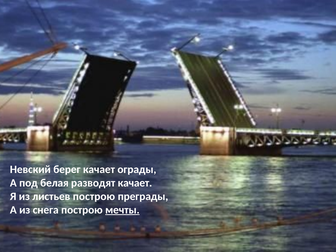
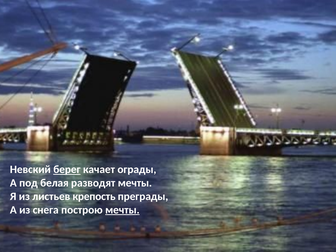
берег underline: none -> present (67, 170)
разводят качает: качает -> мечты (135, 183)
листьев построю: построю -> крепость (94, 196)
